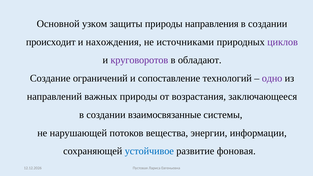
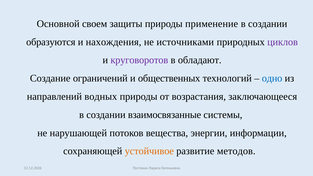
узком: узком -> своем (95, 24)
направления: направления -> применение (212, 24)
происходит: происходит -> образуются (51, 42)
сопоставление: сопоставление -> общественных (169, 78)
одно colour: purple -> blue (272, 78)
важных: важных -> водных (101, 97)
устойчивое colour: blue -> orange (149, 151)
фоновая: фоновая -> методов (236, 151)
